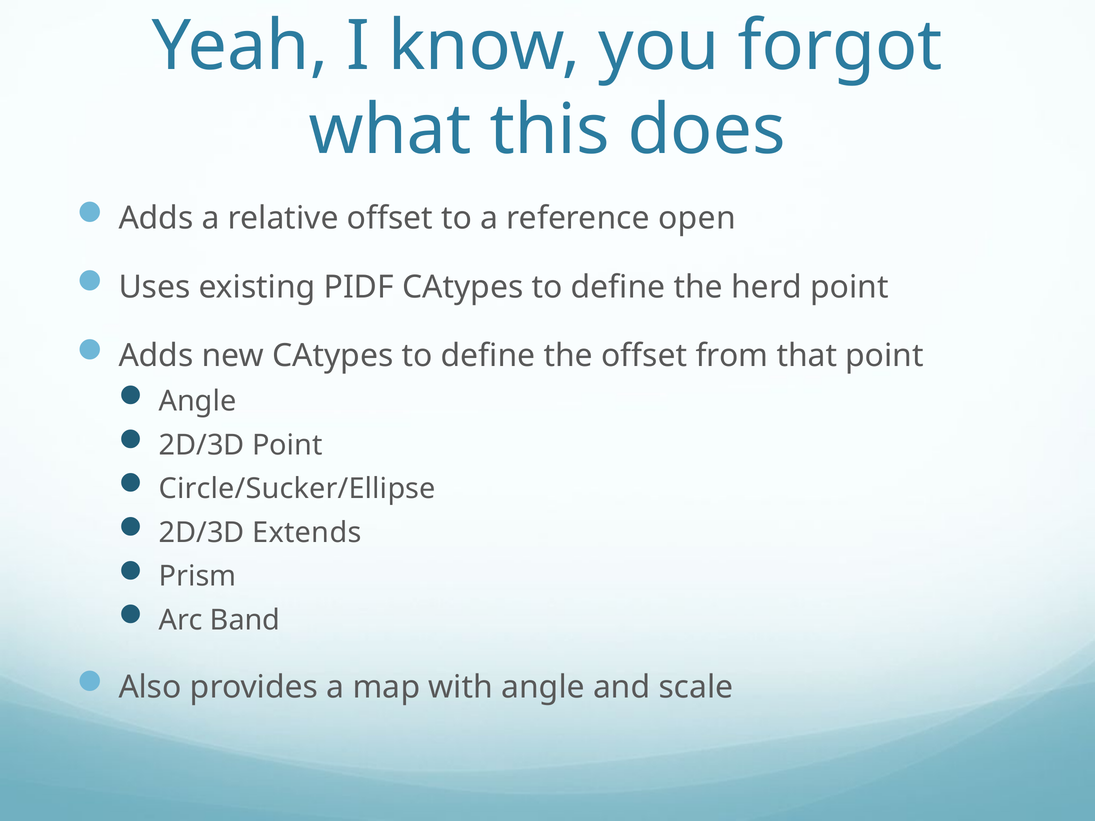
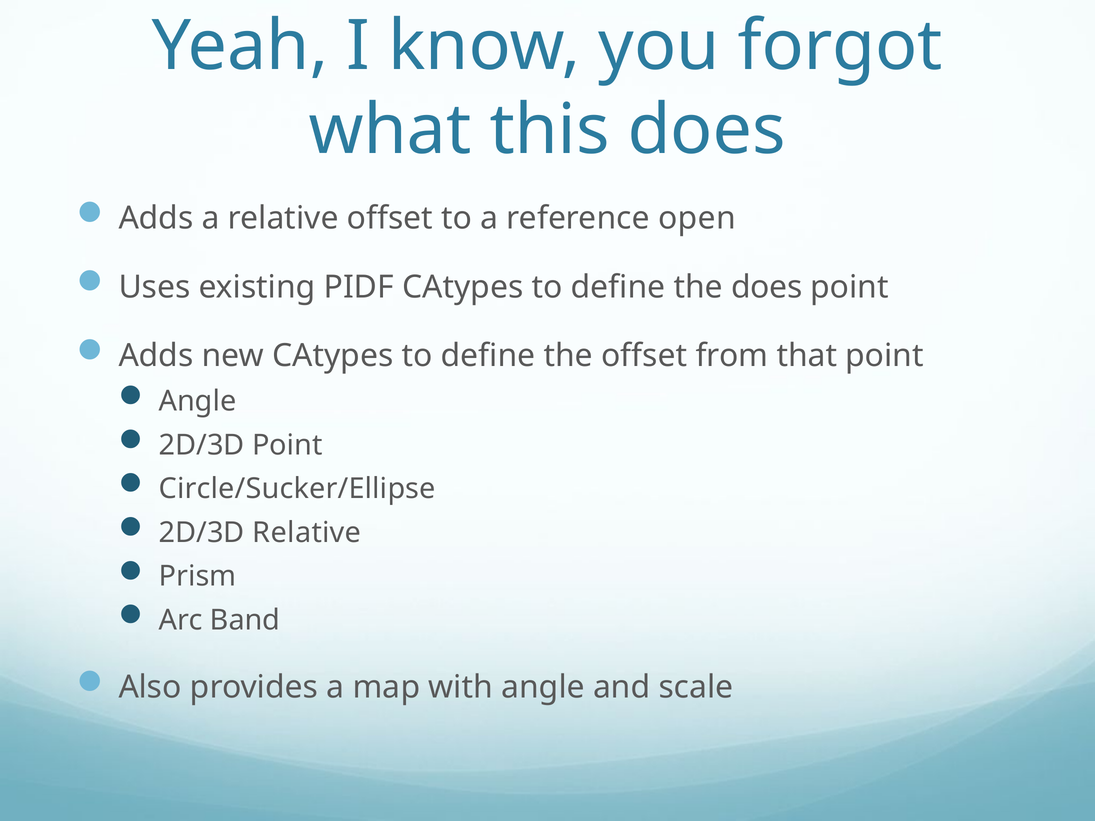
the herd: herd -> does (767, 287)
2D/3D Extends: Extends -> Relative (307, 533)
